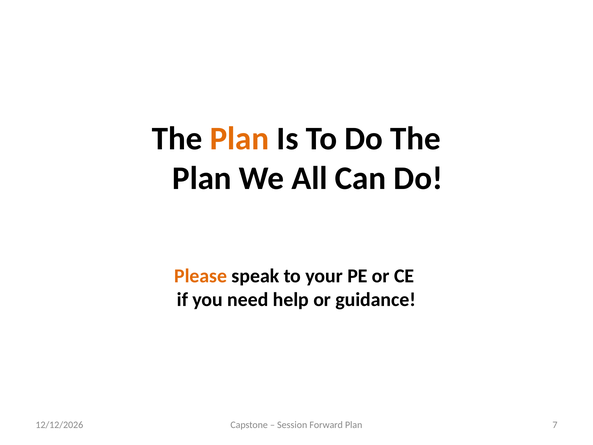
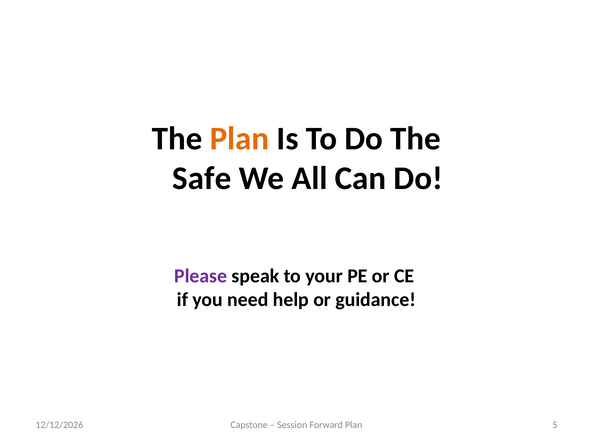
Plan: Plan -> Safe (202, 178)
Please colour: orange -> purple (201, 276)
7: 7 -> 5 (555, 425)
